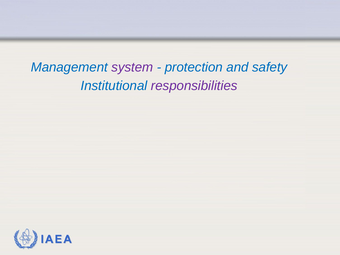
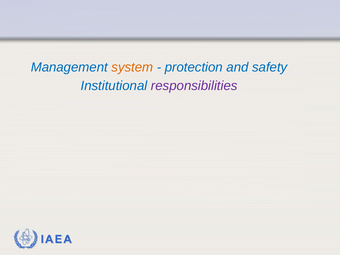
system colour: purple -> orange (132, 67)
